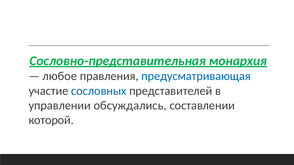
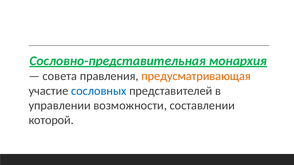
любое: любое -> совета (60, 76)
предусматривающая colour: blue -> orange (196, 76)
обсуждались: обсуждались -> возможности (130, 106)
